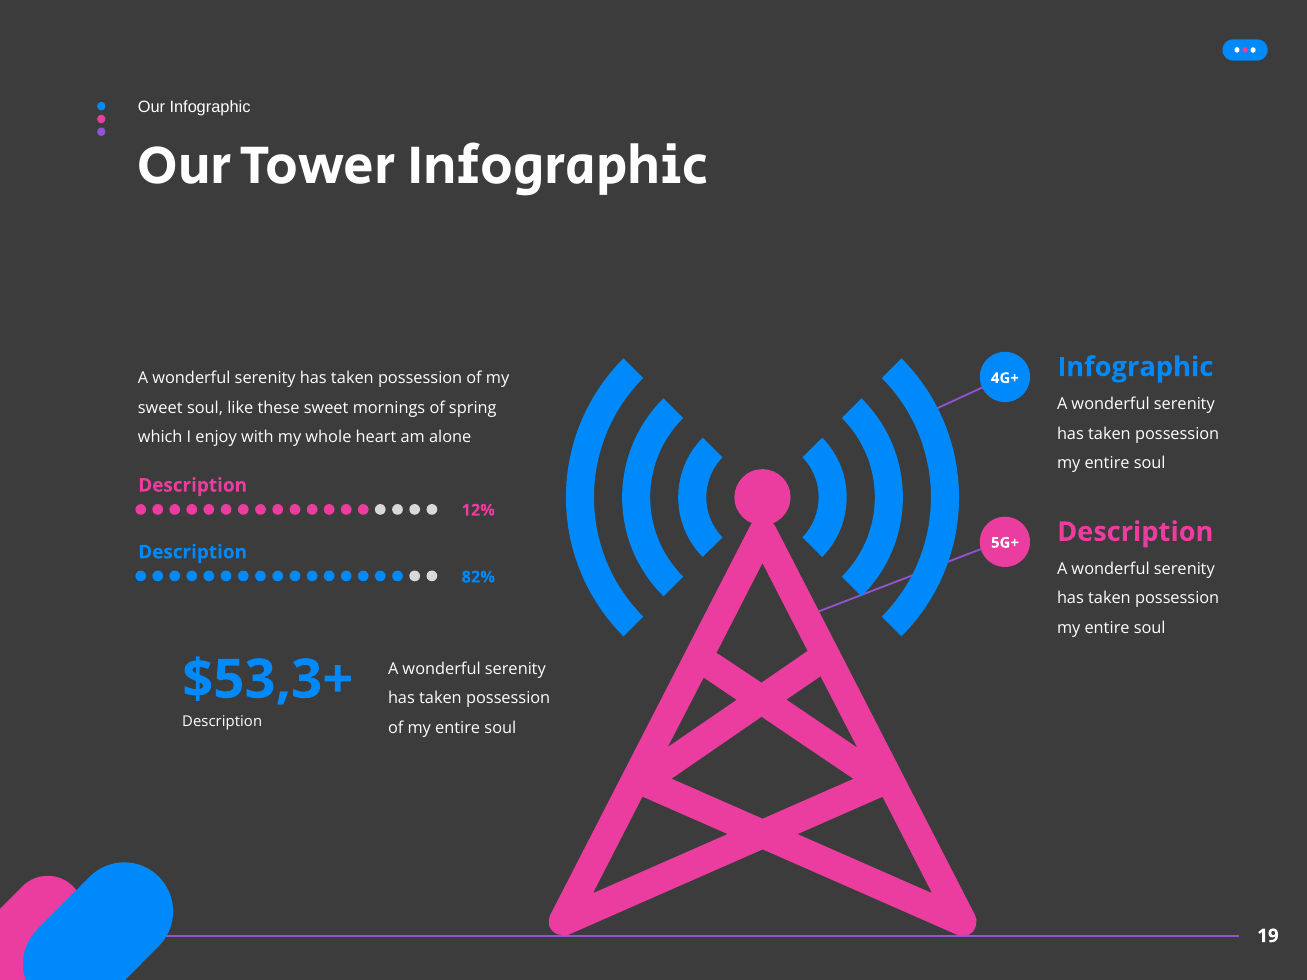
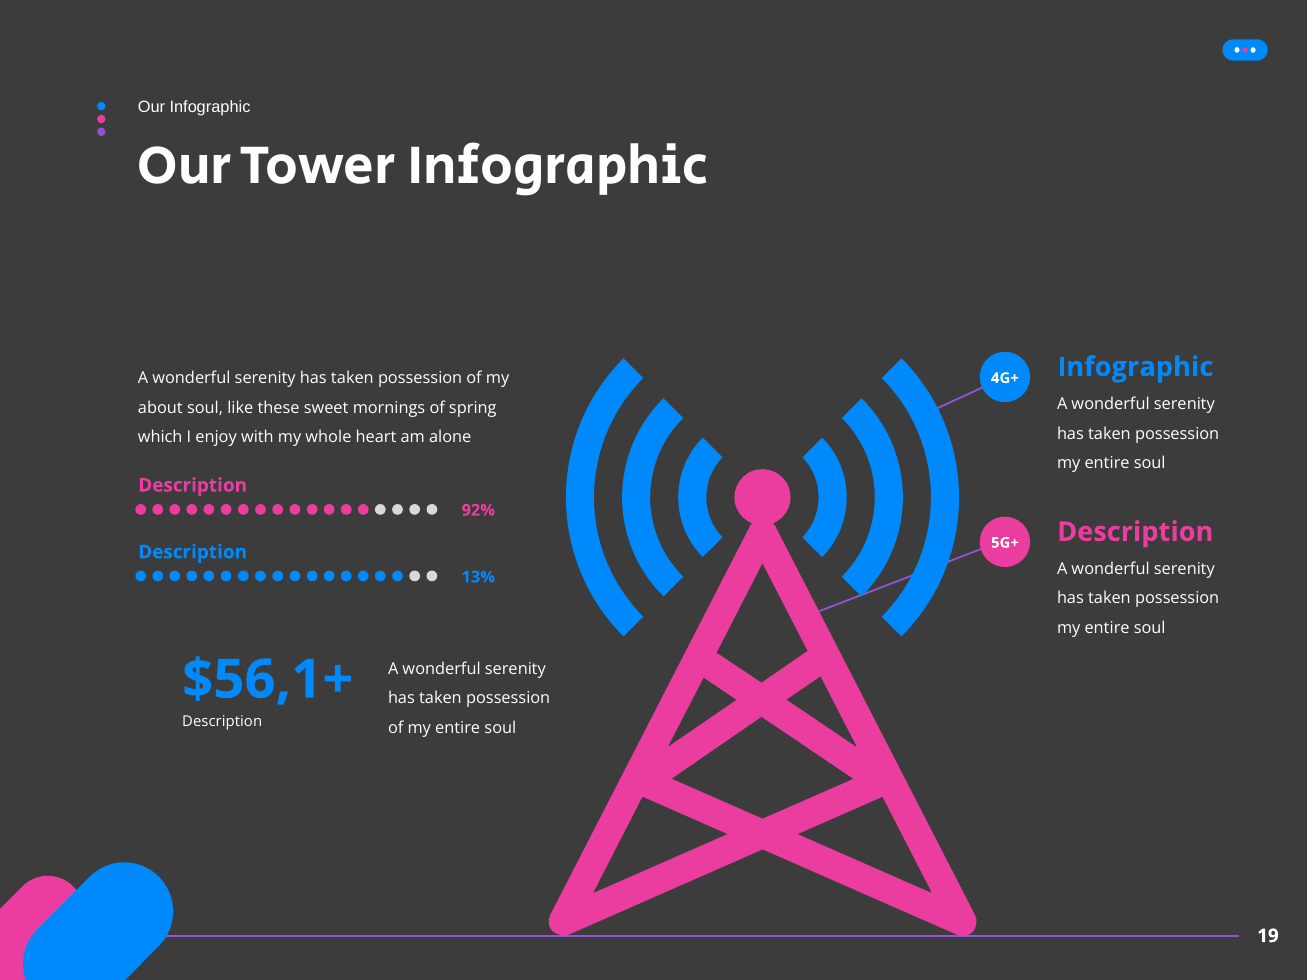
sweet: sweet -> about (160, 408)
12%: 12% -> 92% (478, 510)
82%: 82% -> 13% (478, 577)
$53,3+: $53,3+ -> $56,1+ (268, 680)
